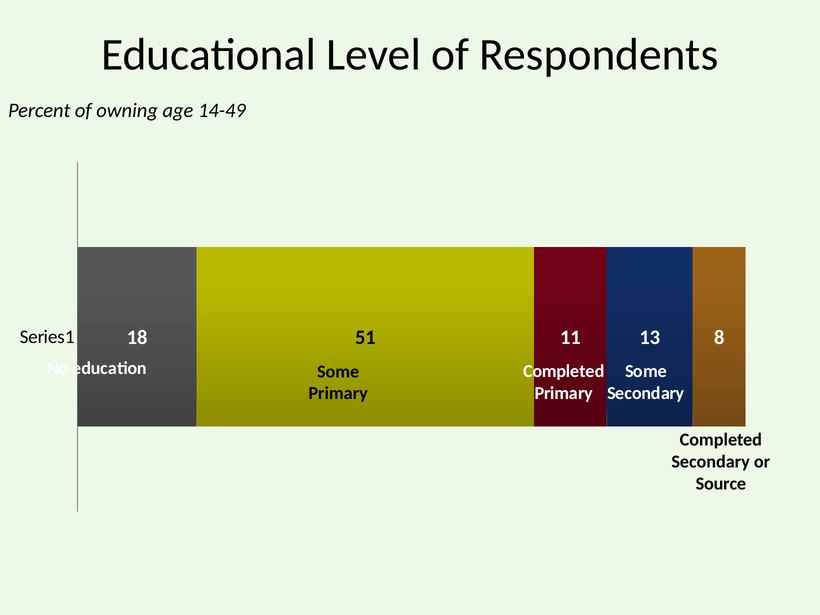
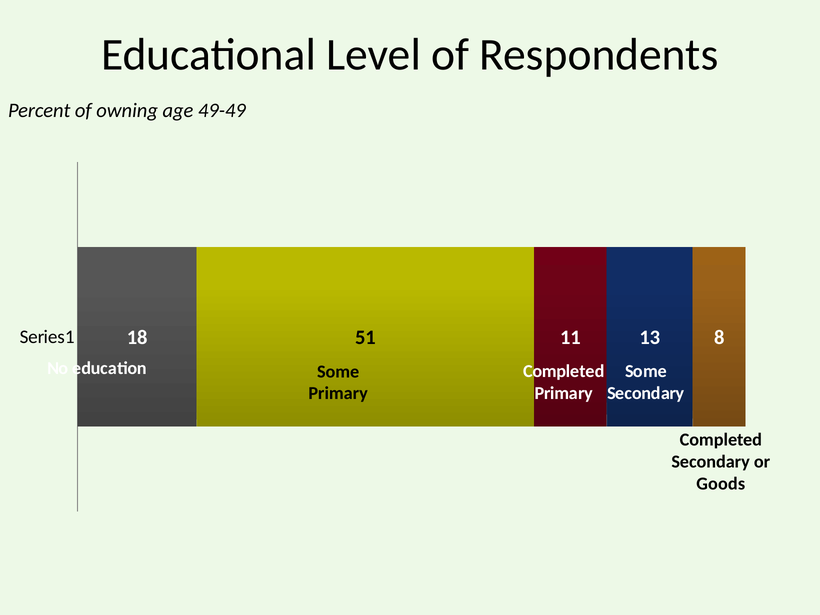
14-49: 14-49 -> 49-49 (222, 111)
Source: Source -> Goods (721, 484)
